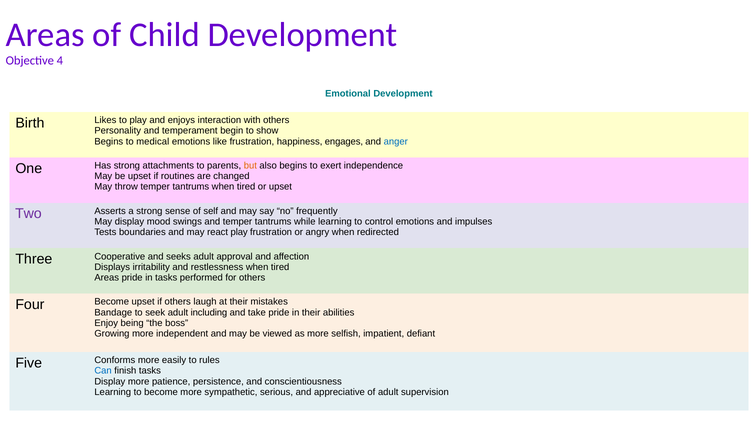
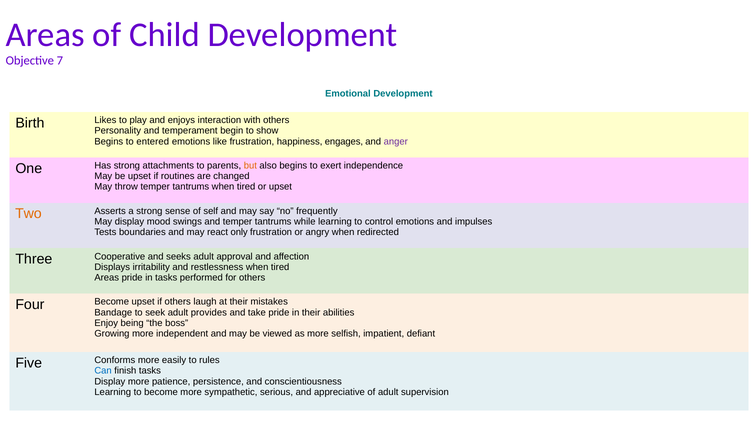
4: 4 -> 7 (60, 61)
medical: medical -> entered (153, 142)
anger colour: blue -> purple (396, 142)
Two colour: purple -> orange (28, 214)
react play: play -> only (239, 232)
including: including -> provides (209, 313)
